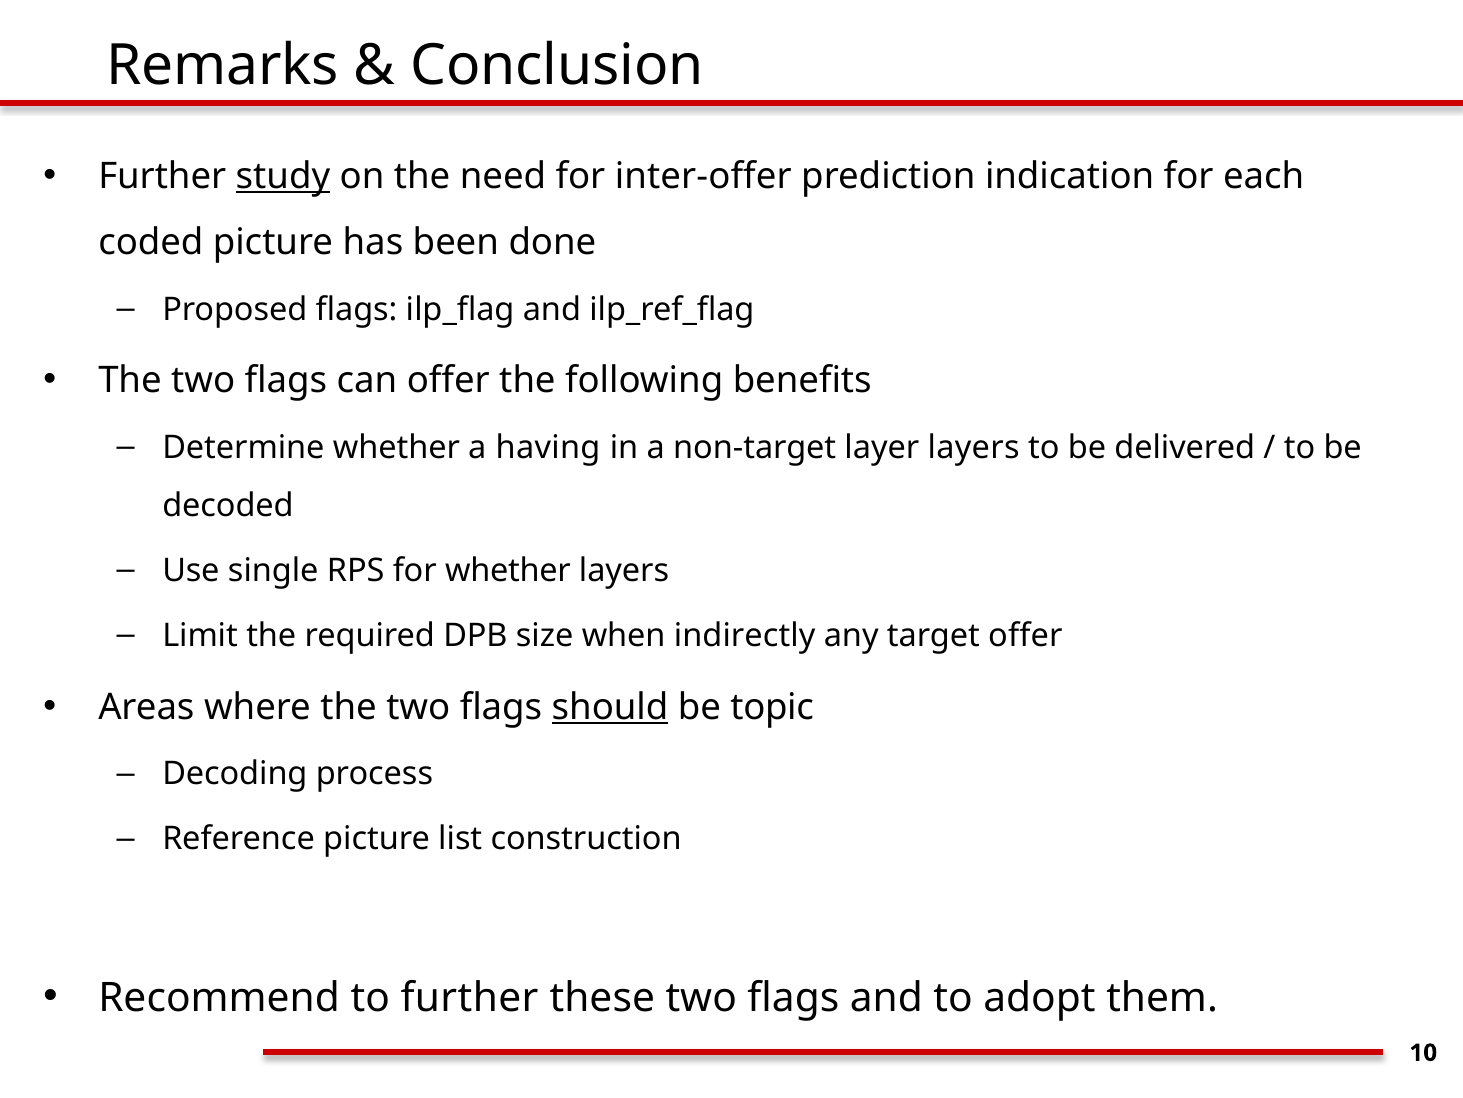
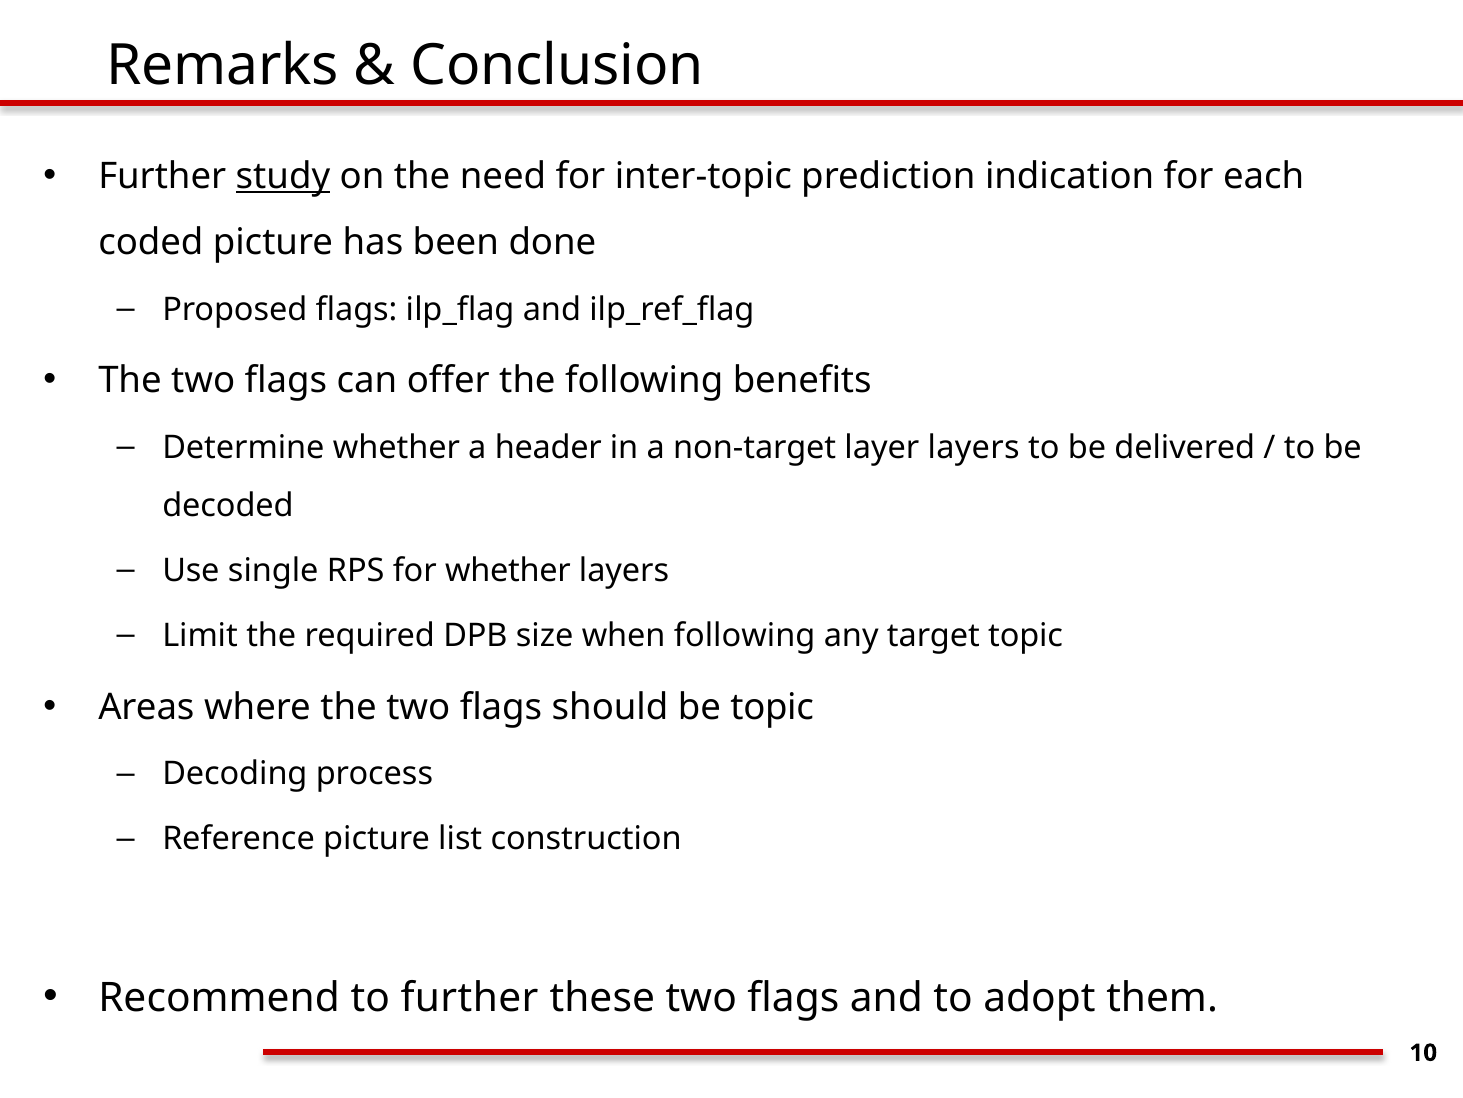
inter-offer: inter-offer -> inter-topic (703, 176)
having: having -> header (548, 447)
when indirectly: indirectly -> following (745, 636)
target offer: offer -> topic (1026, 636)
should underline: present -> none (610, 707)
